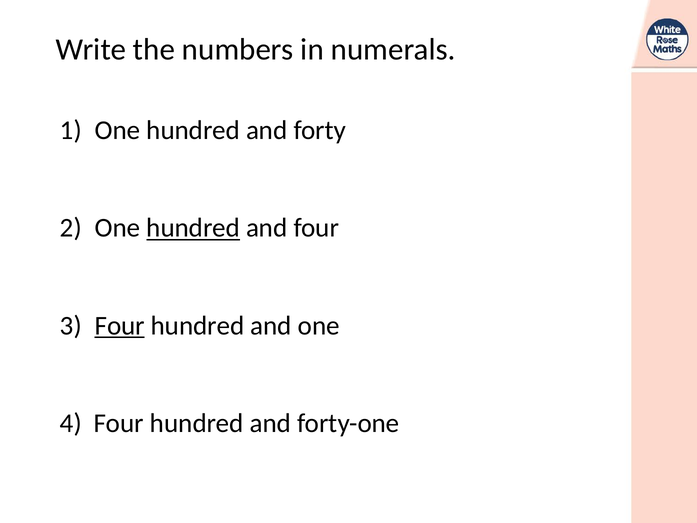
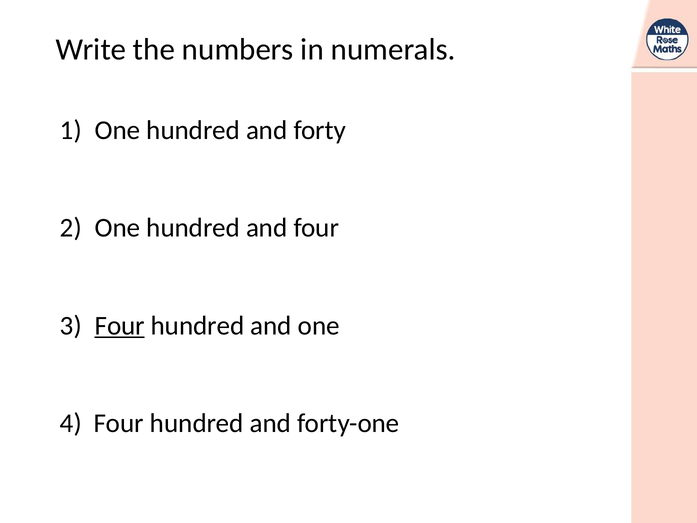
hundred underline: present -> none (193, 228)
